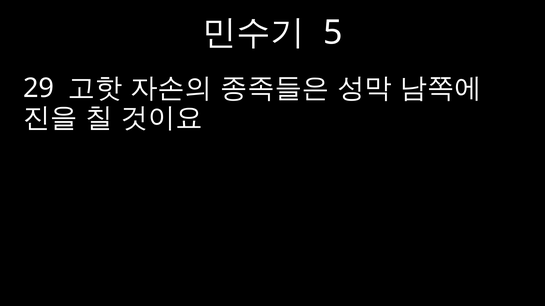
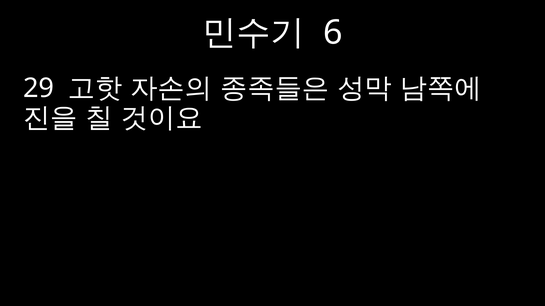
5: 5 -> 6 (333, 33)
